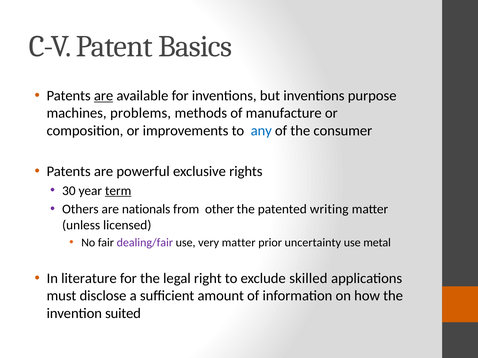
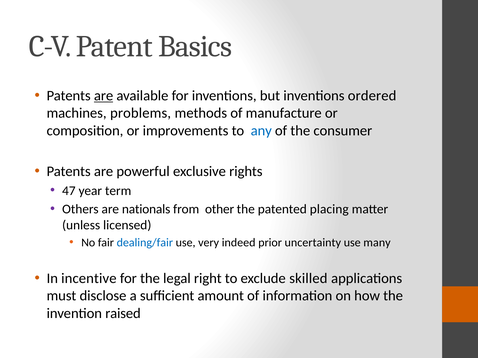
purpose: purpose -> ordered (372, 96)
30: 30 -> 47 (69, 191)
term underline: present -> none (118, 191)
writing: writing -> placing (329, 210)
dealing/fair colour: purple -> blue (145, 243)
very matter: matter -> indeed (239, 243)
metal: metal -> many (377, 243)
literature: literature -> incentive (89, 279)
suited: suited -> raised (123, 314)
